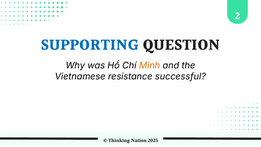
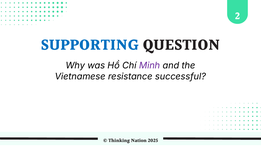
Minh colour: orange -> purple (150, 65)
